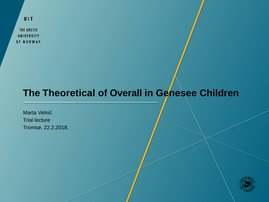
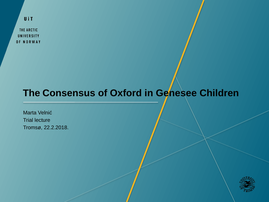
Theoretical: Theoretical -> Consensus (69, 93)
Overall: Overall -> Oxford (126, 93)
